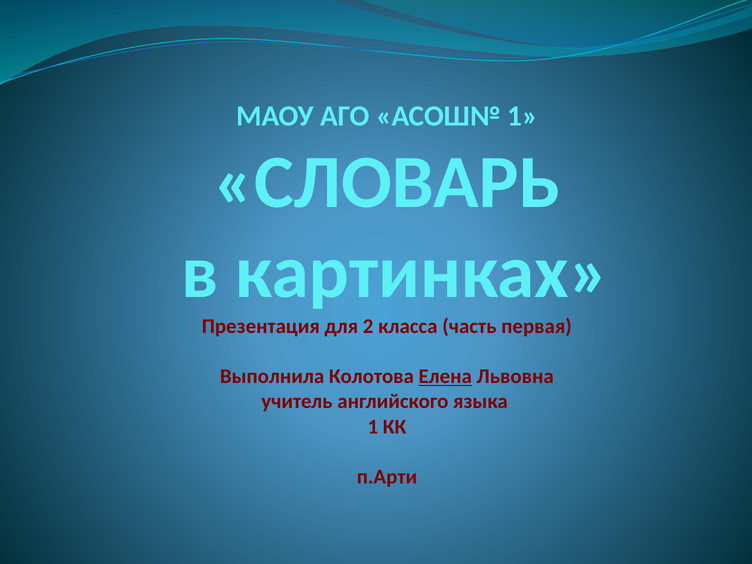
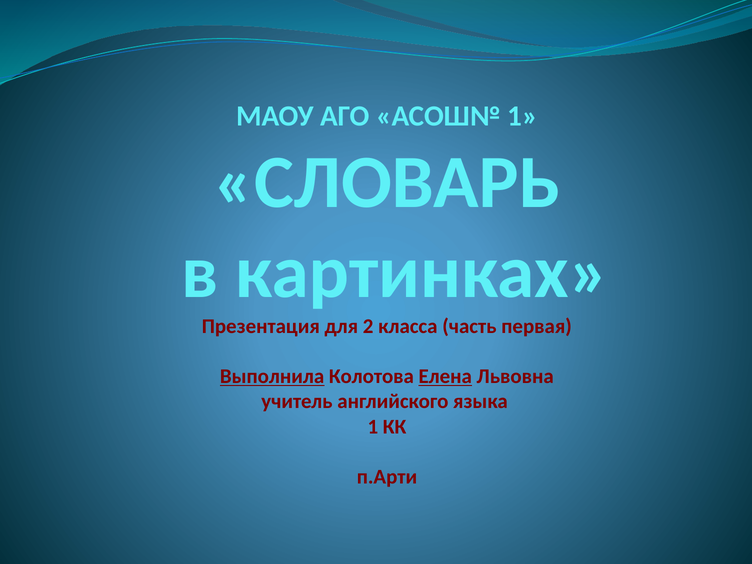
Выполнила underline: none -> present (272, 376)
